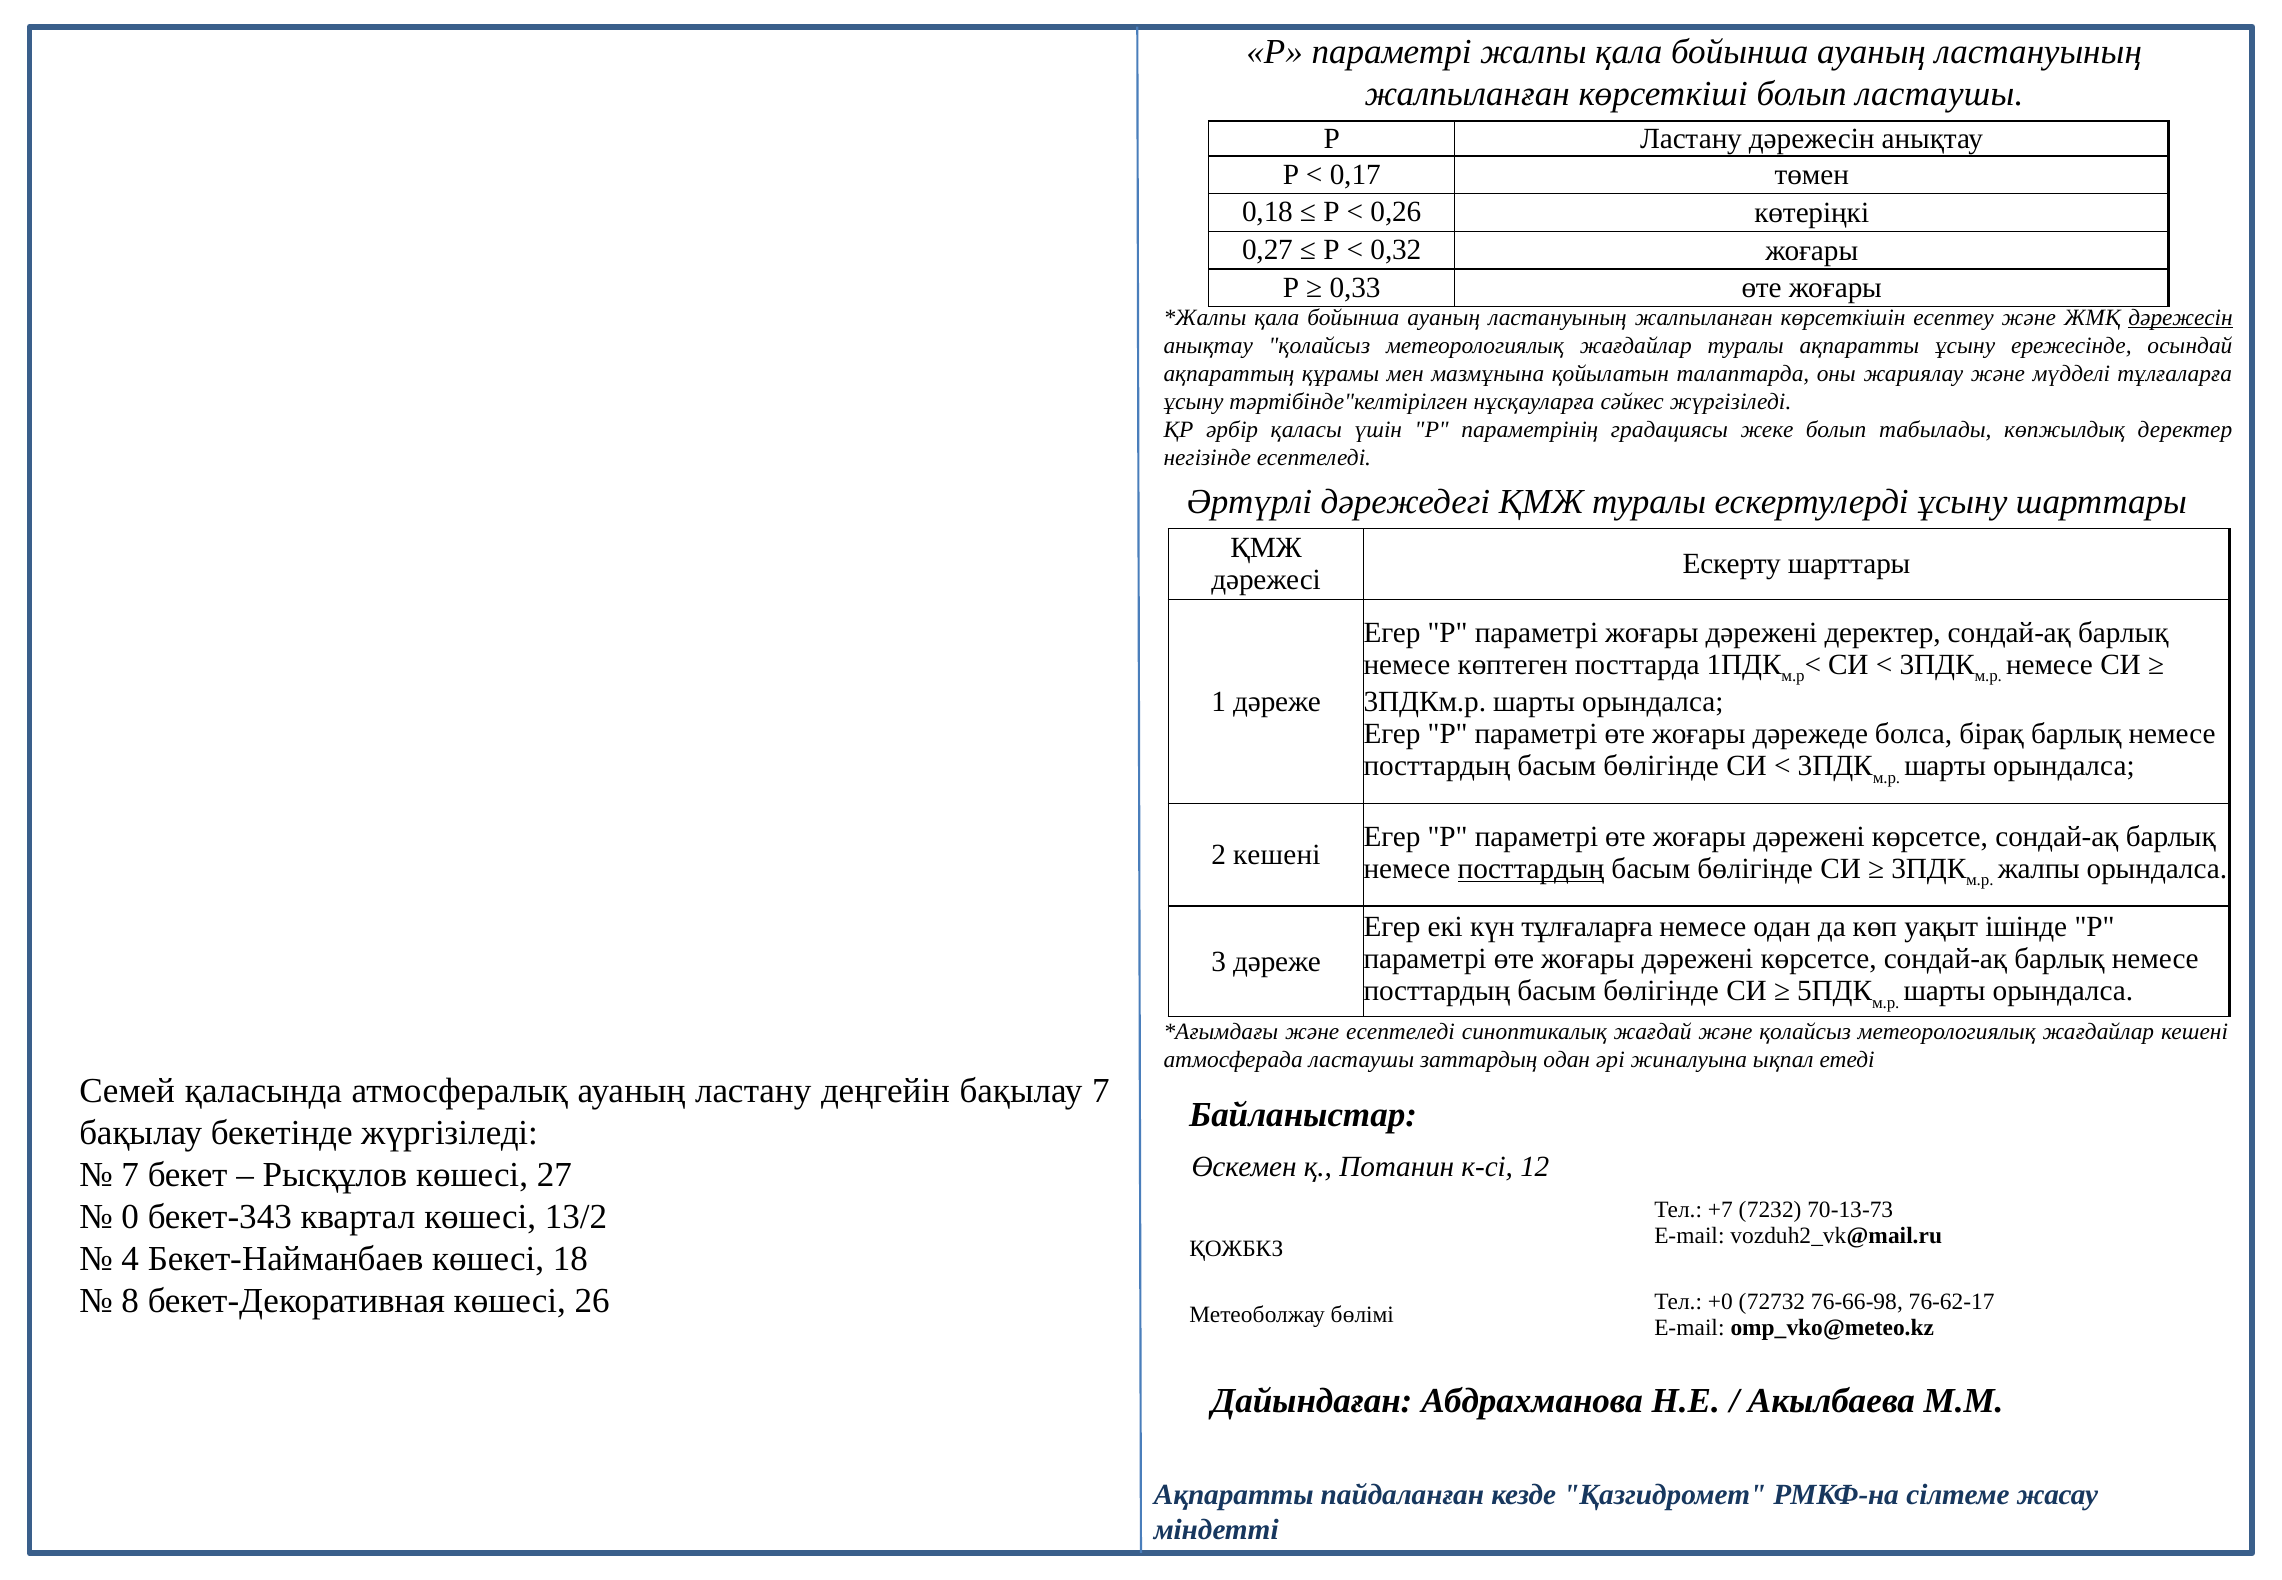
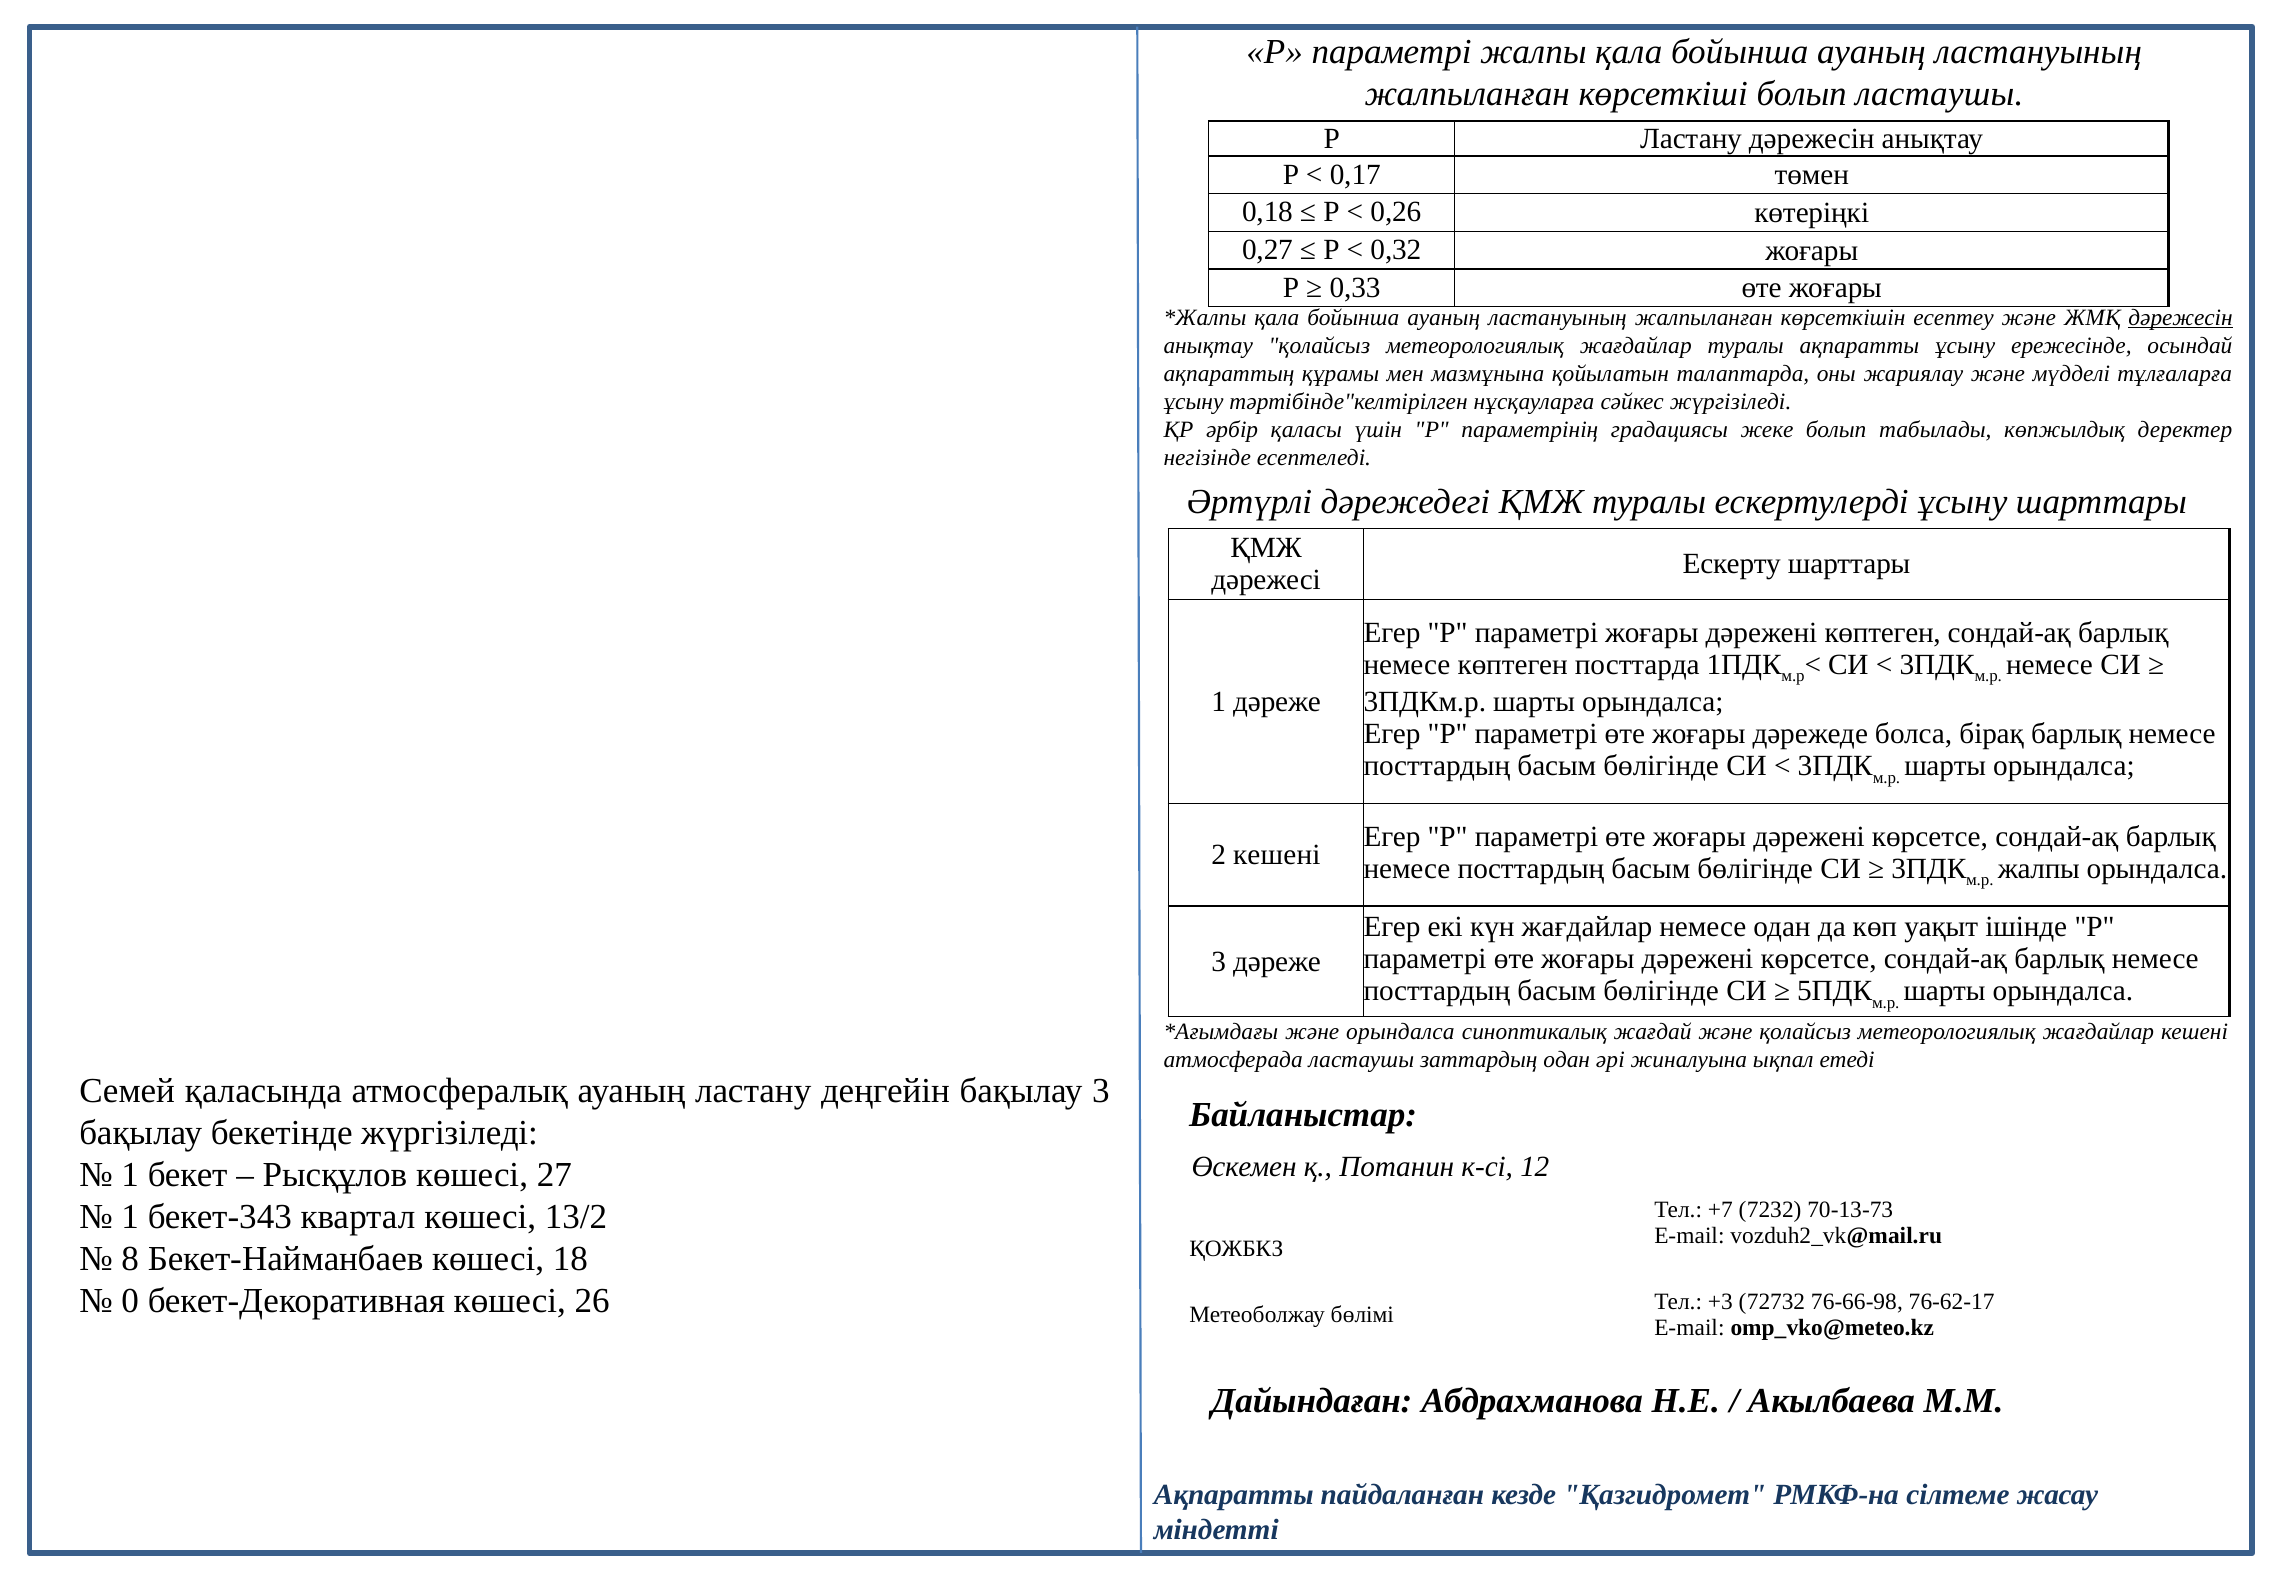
дәрежені деректер: деректер -> көптеген (1883, 632)
посттардың underline: present -> none (1531, 869)
күн тұлғаларға: тұлғаларға -> жағдайлар (1587, 927)
және есептеледі: есептеледі -> орындалса (1400, 1031)
бақылау 7: 7 -> 3 (1101, 1091)
7: 7 -> 1 (130, 1175)
0: 0 -> 1 (130, 1217)
4: 4 -> 8 (130, 1259)
8: 8 -> 0 (130, 1301)
+0: +0 -> +3 (1720, 1301)
